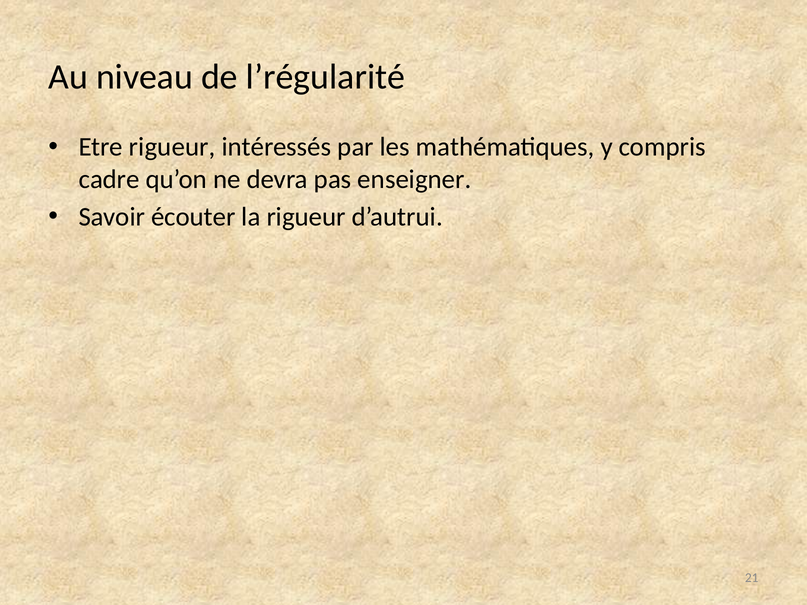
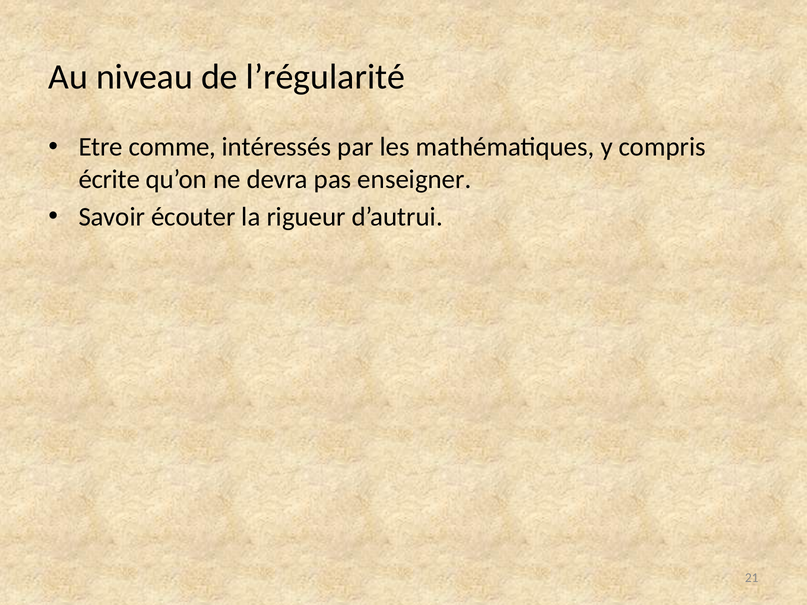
Etre rigueur: rigueur -> comme (172, 147)
cadre: cadre -> écrite (109, 179)
